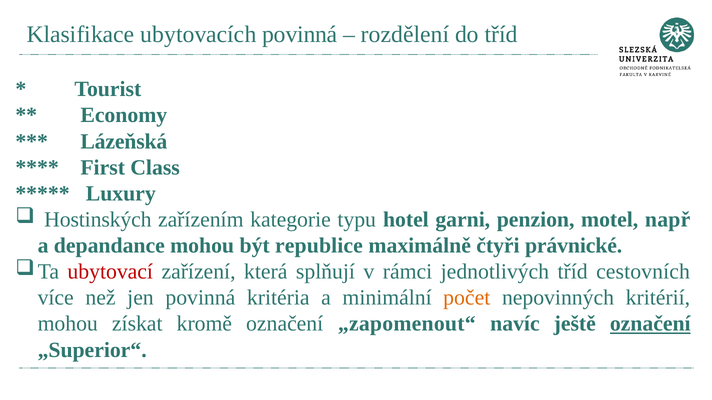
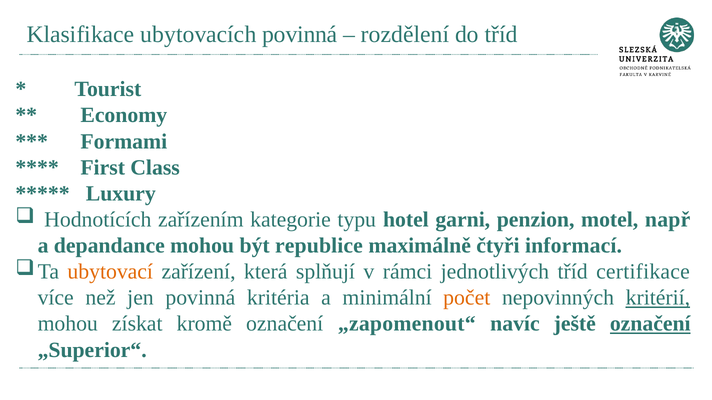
Lázeňská: Lázeňská -> Formami (124, 142)
Hostinských: Hostinských -> Hodnotících (98, 220)
právnické: právnické -> informací (574, 246)
ubytovací colour: red -> orange (110, 272)
cestovních: cestovních -> certifikace (643, 272)
kritérií underline: none -> present (658, 298)
